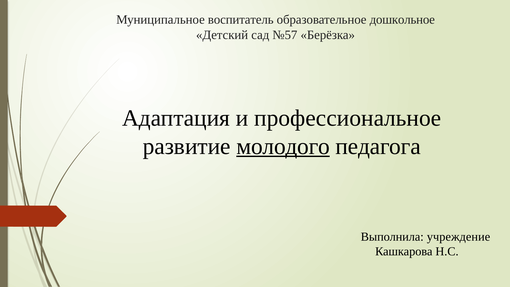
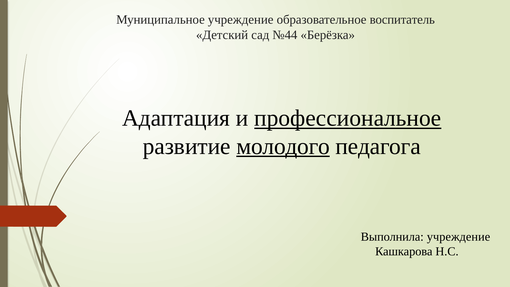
Муниципальное воспитатель: воспитатель -> учреждение (241, 20)
дошкольное: дошкольное -> воспитатель (402, 20)
№57: №57 -> №44 (285, 35)
профессиональное underline: none -> present (348, 118)
